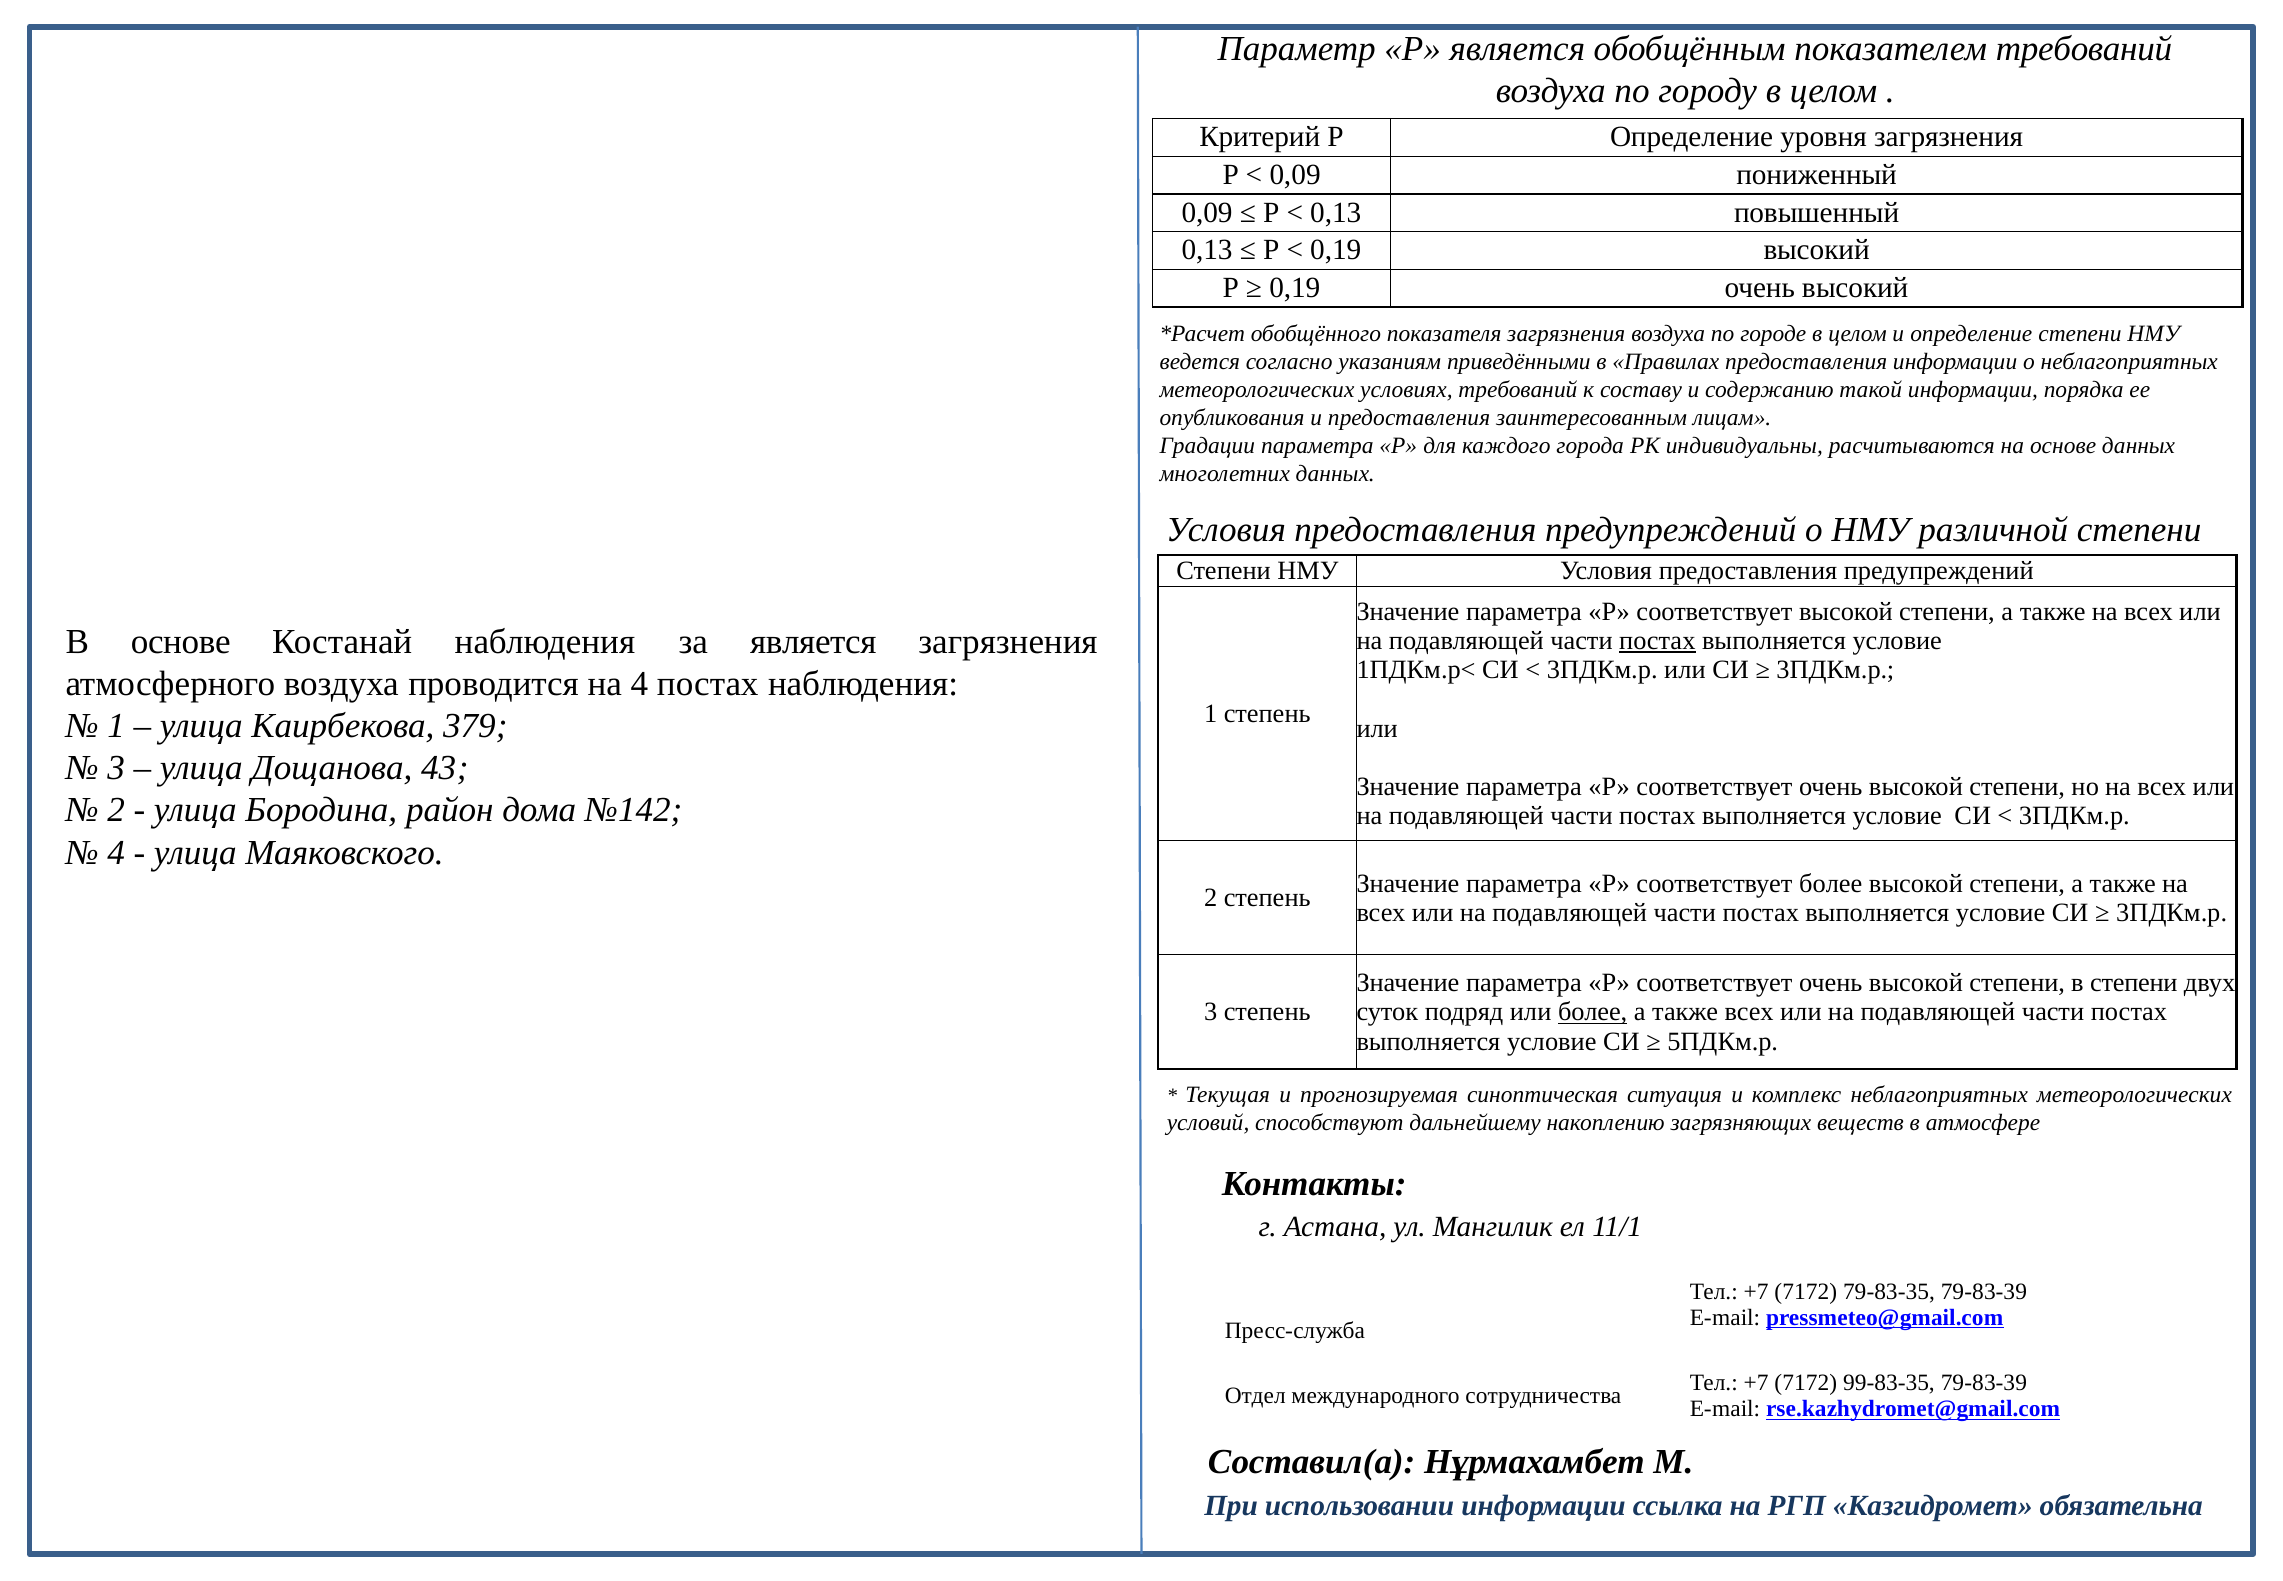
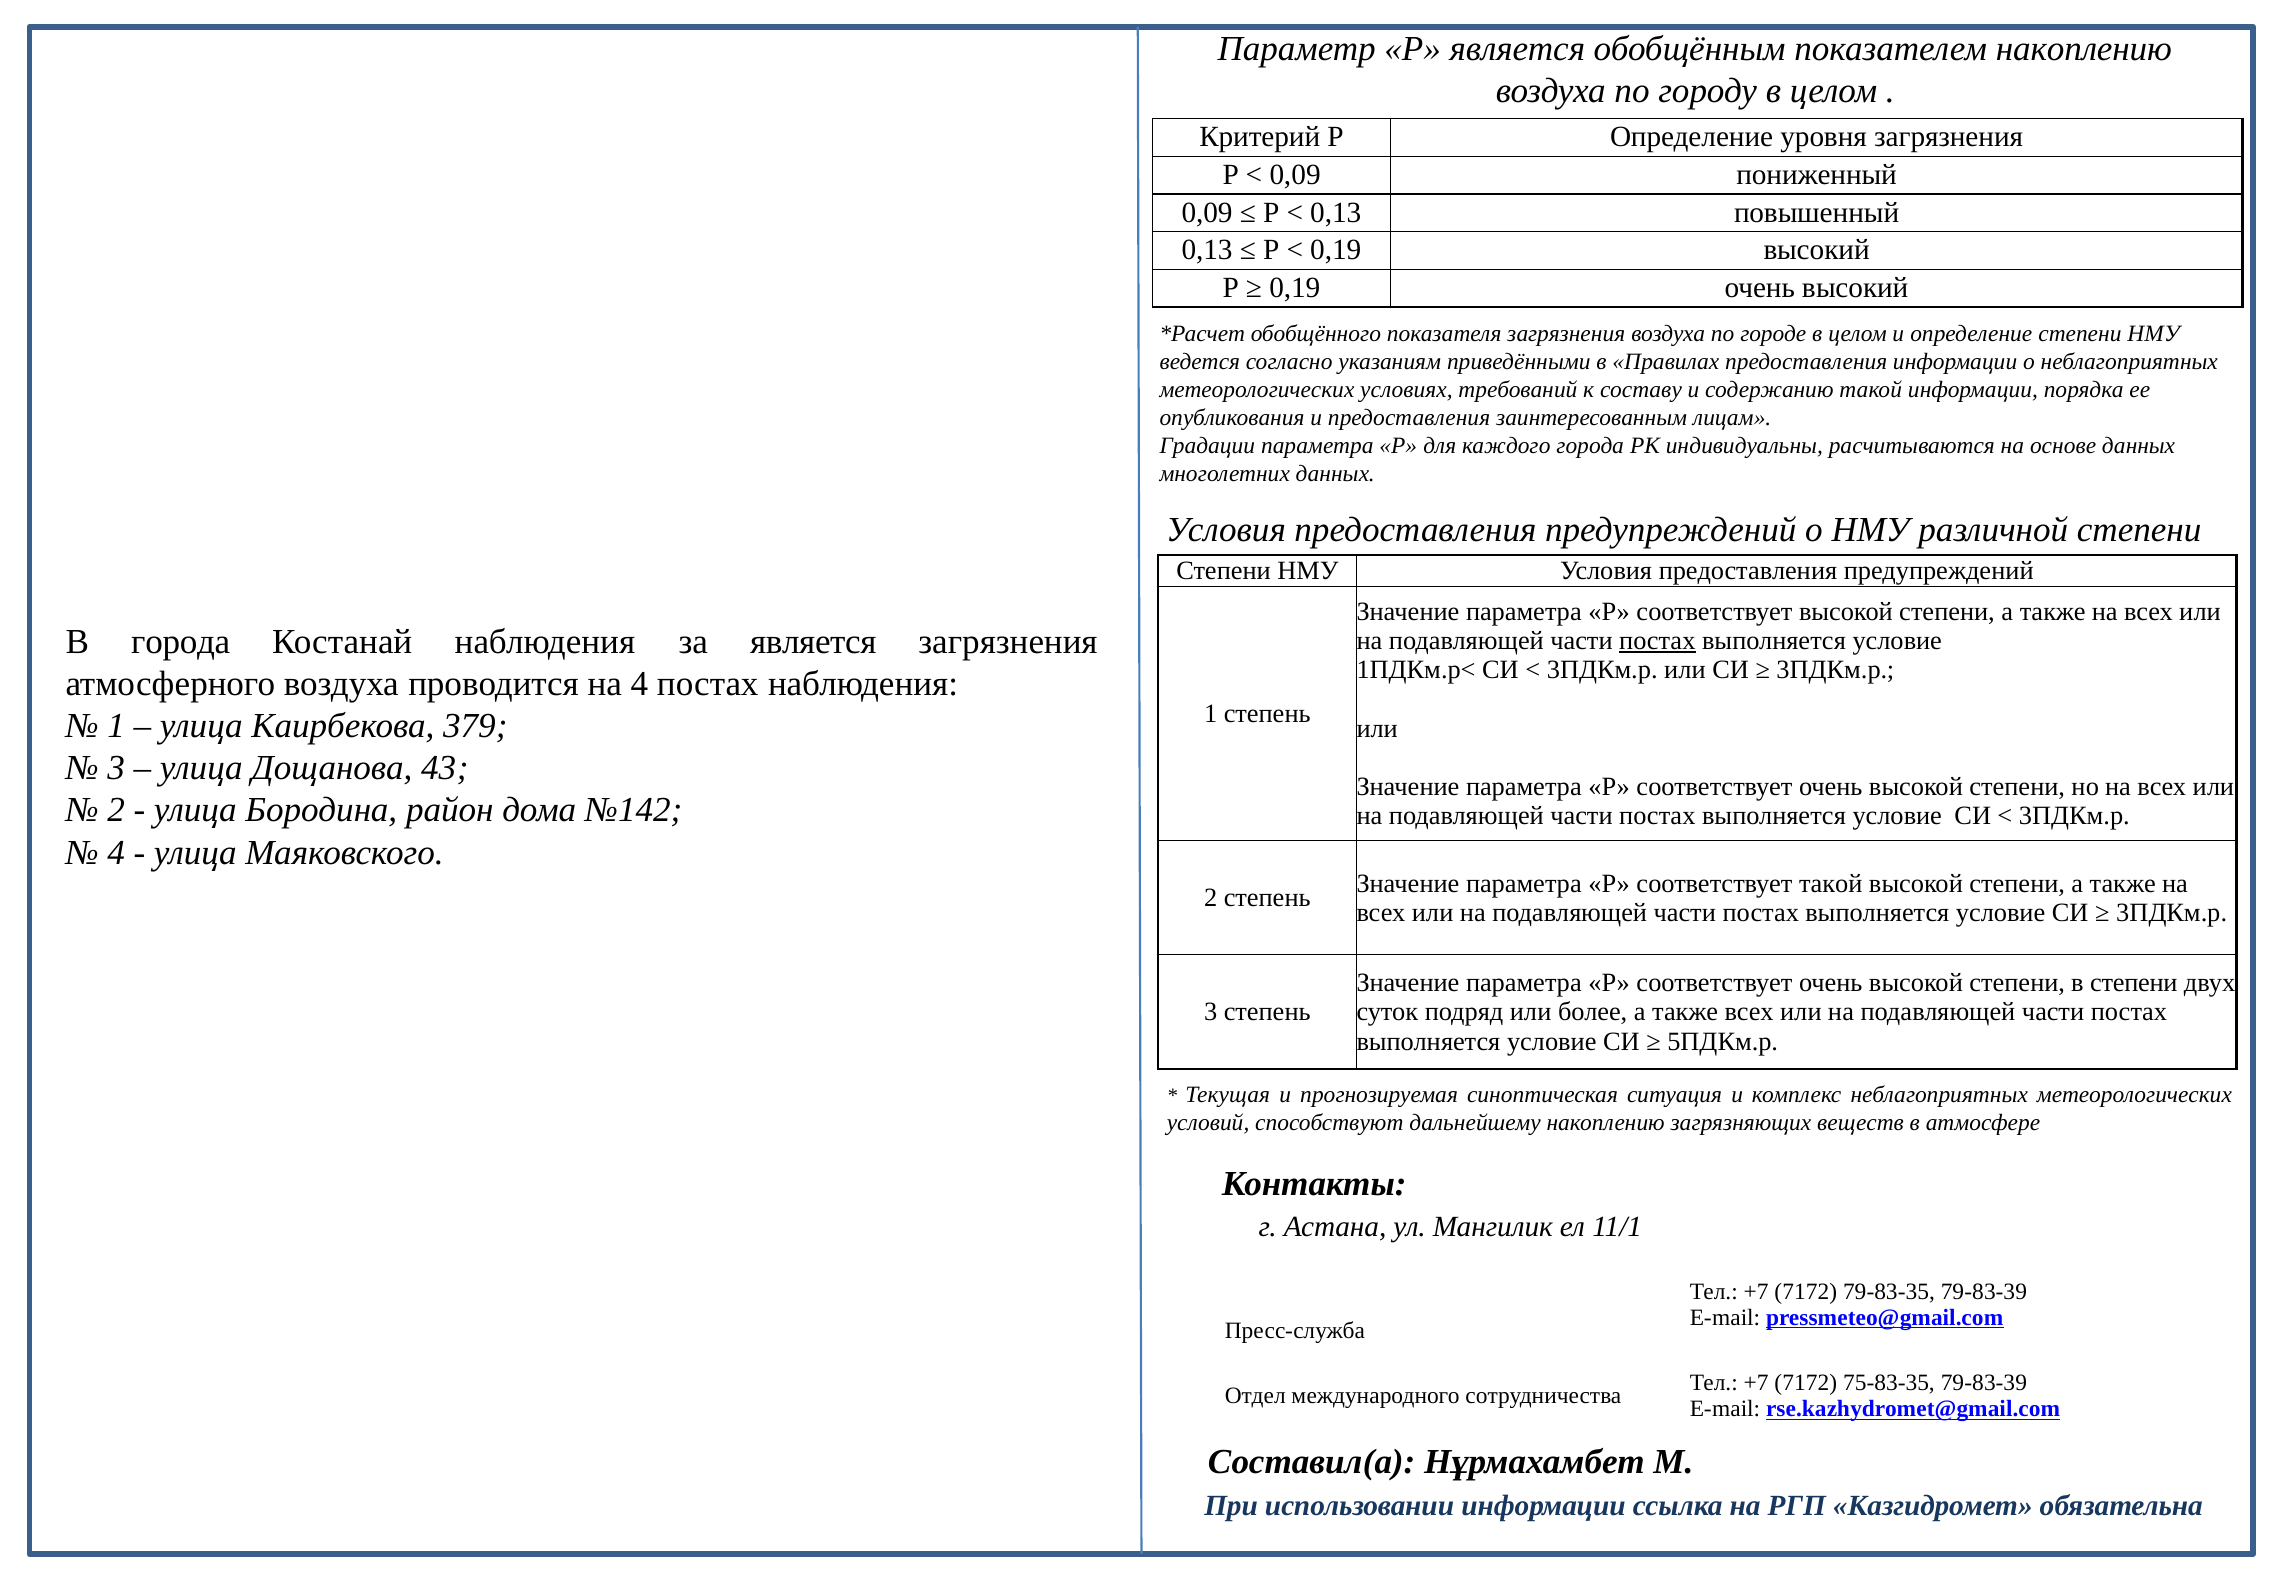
показателем требований: требований -> накоплению (2084, 49)
В основе: основе -> города (181, 642)
соответствует более: более -> такой (1831, 883)
более underline: present -> none (1593, 1012)
99-83-35: 99-83-35 -> 75-83-35 (1889, 1382)
